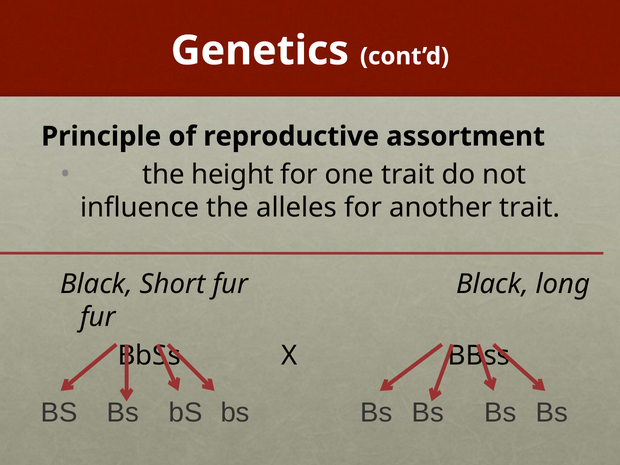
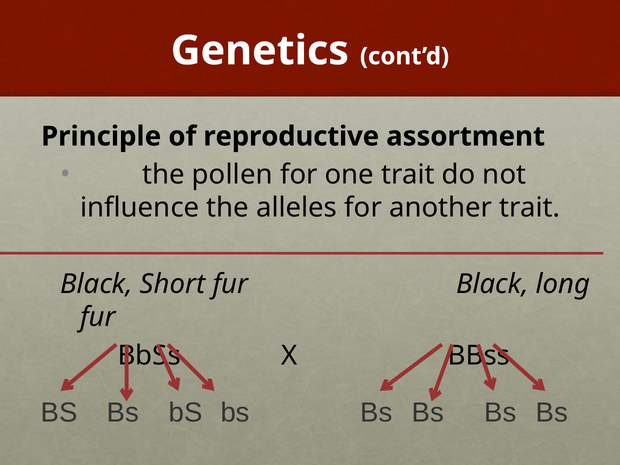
height: height -> pollen (232, 175)
